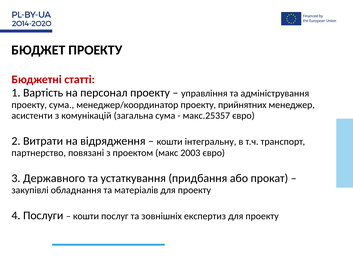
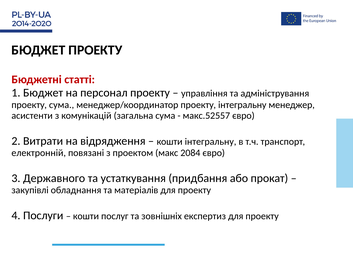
1 Вартість: Вартість -> Бюджет (43, 93)
проекту прийнятних: прийнятних -> інтегральну (242, 105)
макс.25357: макс.25357 -> макс.52557 (206, 116)
партнерство: партнерство -> електронній (39, 153)
2003: 2003 -> 2084 (190, 153)
